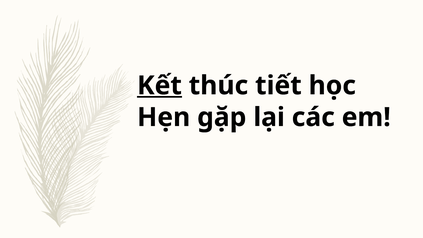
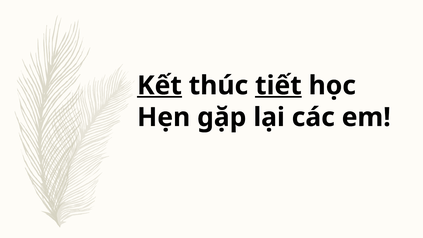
tiết underline: none -> present (278, 86)
